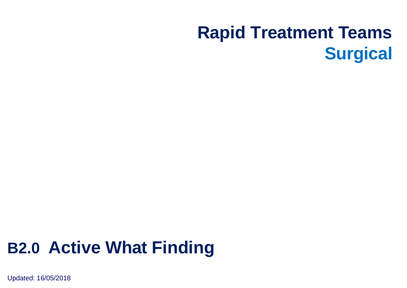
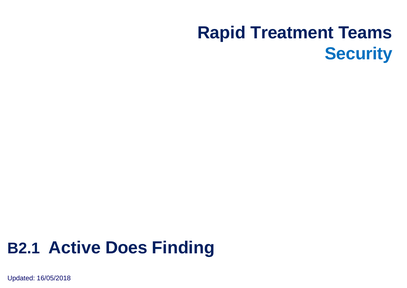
Surgical: Surgical -> Security (359, 54)
B2.0: B2.0 -> B2.1 (24, 248)
What: What -> Does (126, 248)
